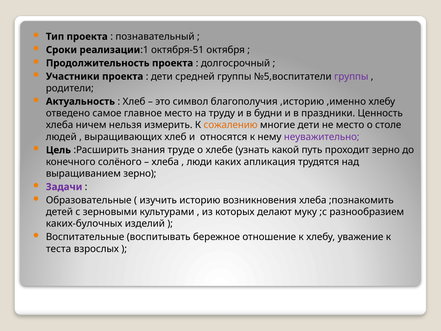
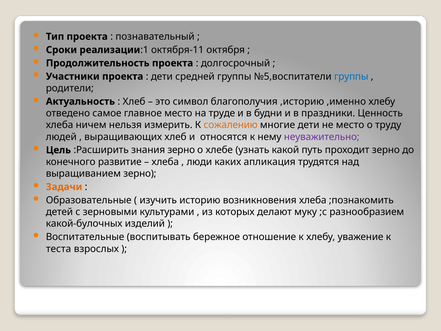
октября-51: октября-51 -> октября-11 (178, 50)
группы colour: purple -> blue (351, 76)
труду: труду -> труде (222, 113)
столе: столе -> труду (388, 125)
знания труде: труде -> зерно (181, 150)
солёного: солёного -> развитие (120, 162)
Задачи colour: purple -> orange (64, 187)
каких-булочных: каких-булочных -> какой-булочных (84, 224)
